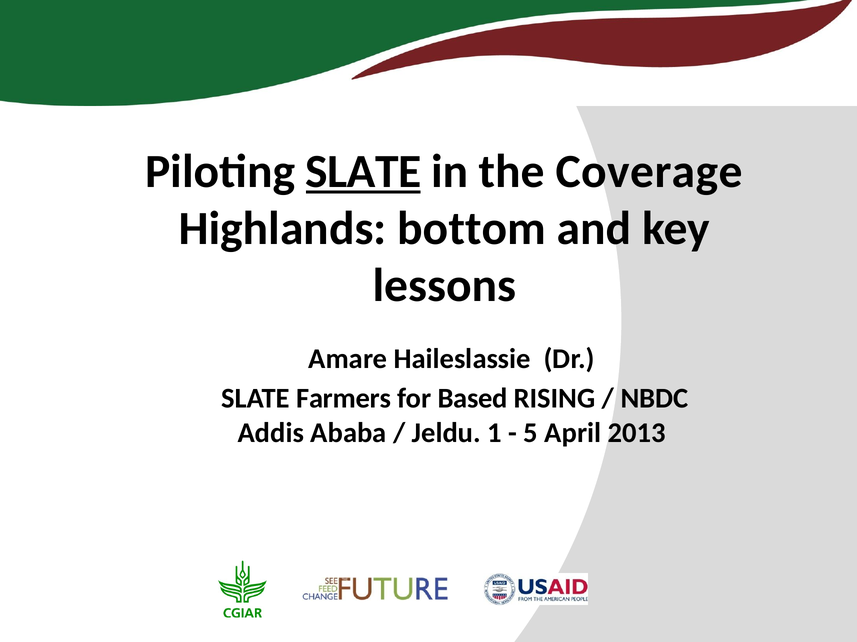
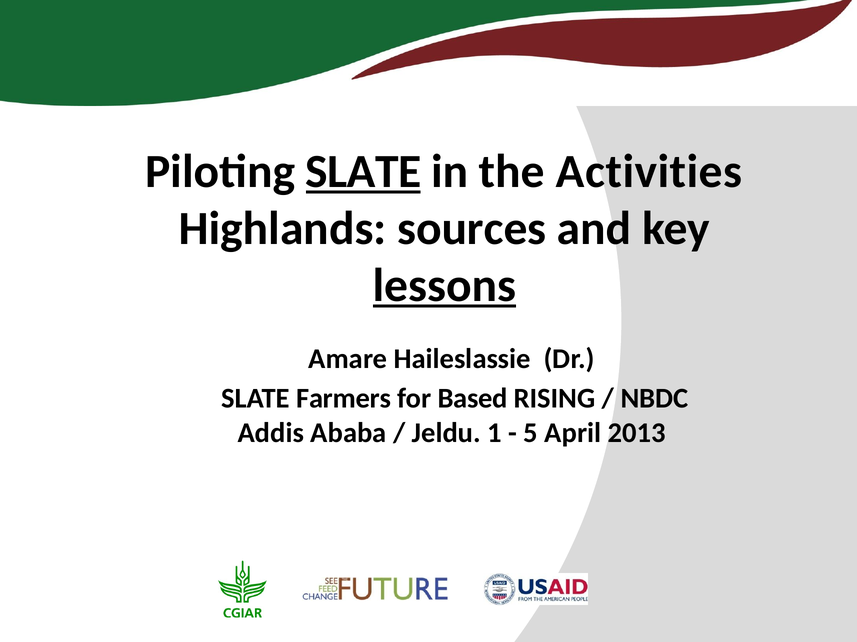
Coverage: Coverage -> Activities (649, 172)
bottom: bottom -> sources (472, 229)
lessons underline: none -> present (444, 286)
